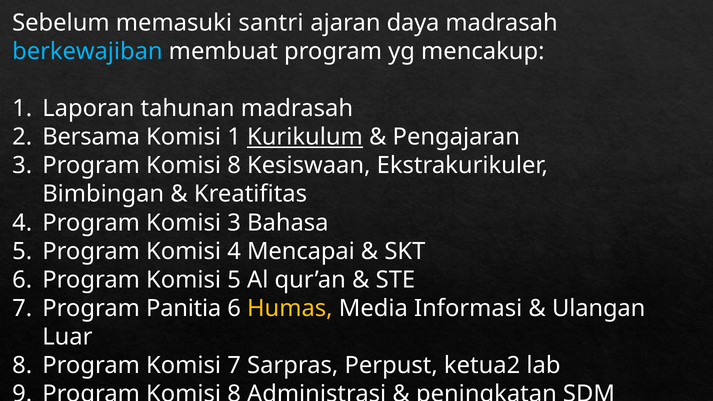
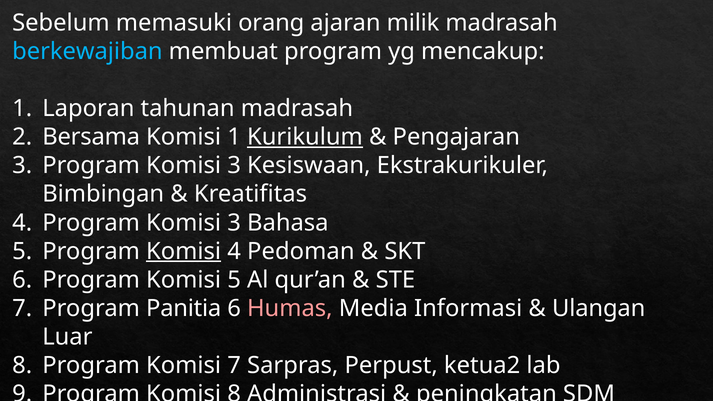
santri: santri -> orang (271, 23)
daya: daya -> milik (413, 23)
3 Program Komisi 8: 8 -> 3 (234, 166)
Komisi underline: none -> present (184, 251)
Mencapai: Mencapai -> Pedoman (301, 251)
Humas colour: yellow -> pink (290, 308)
